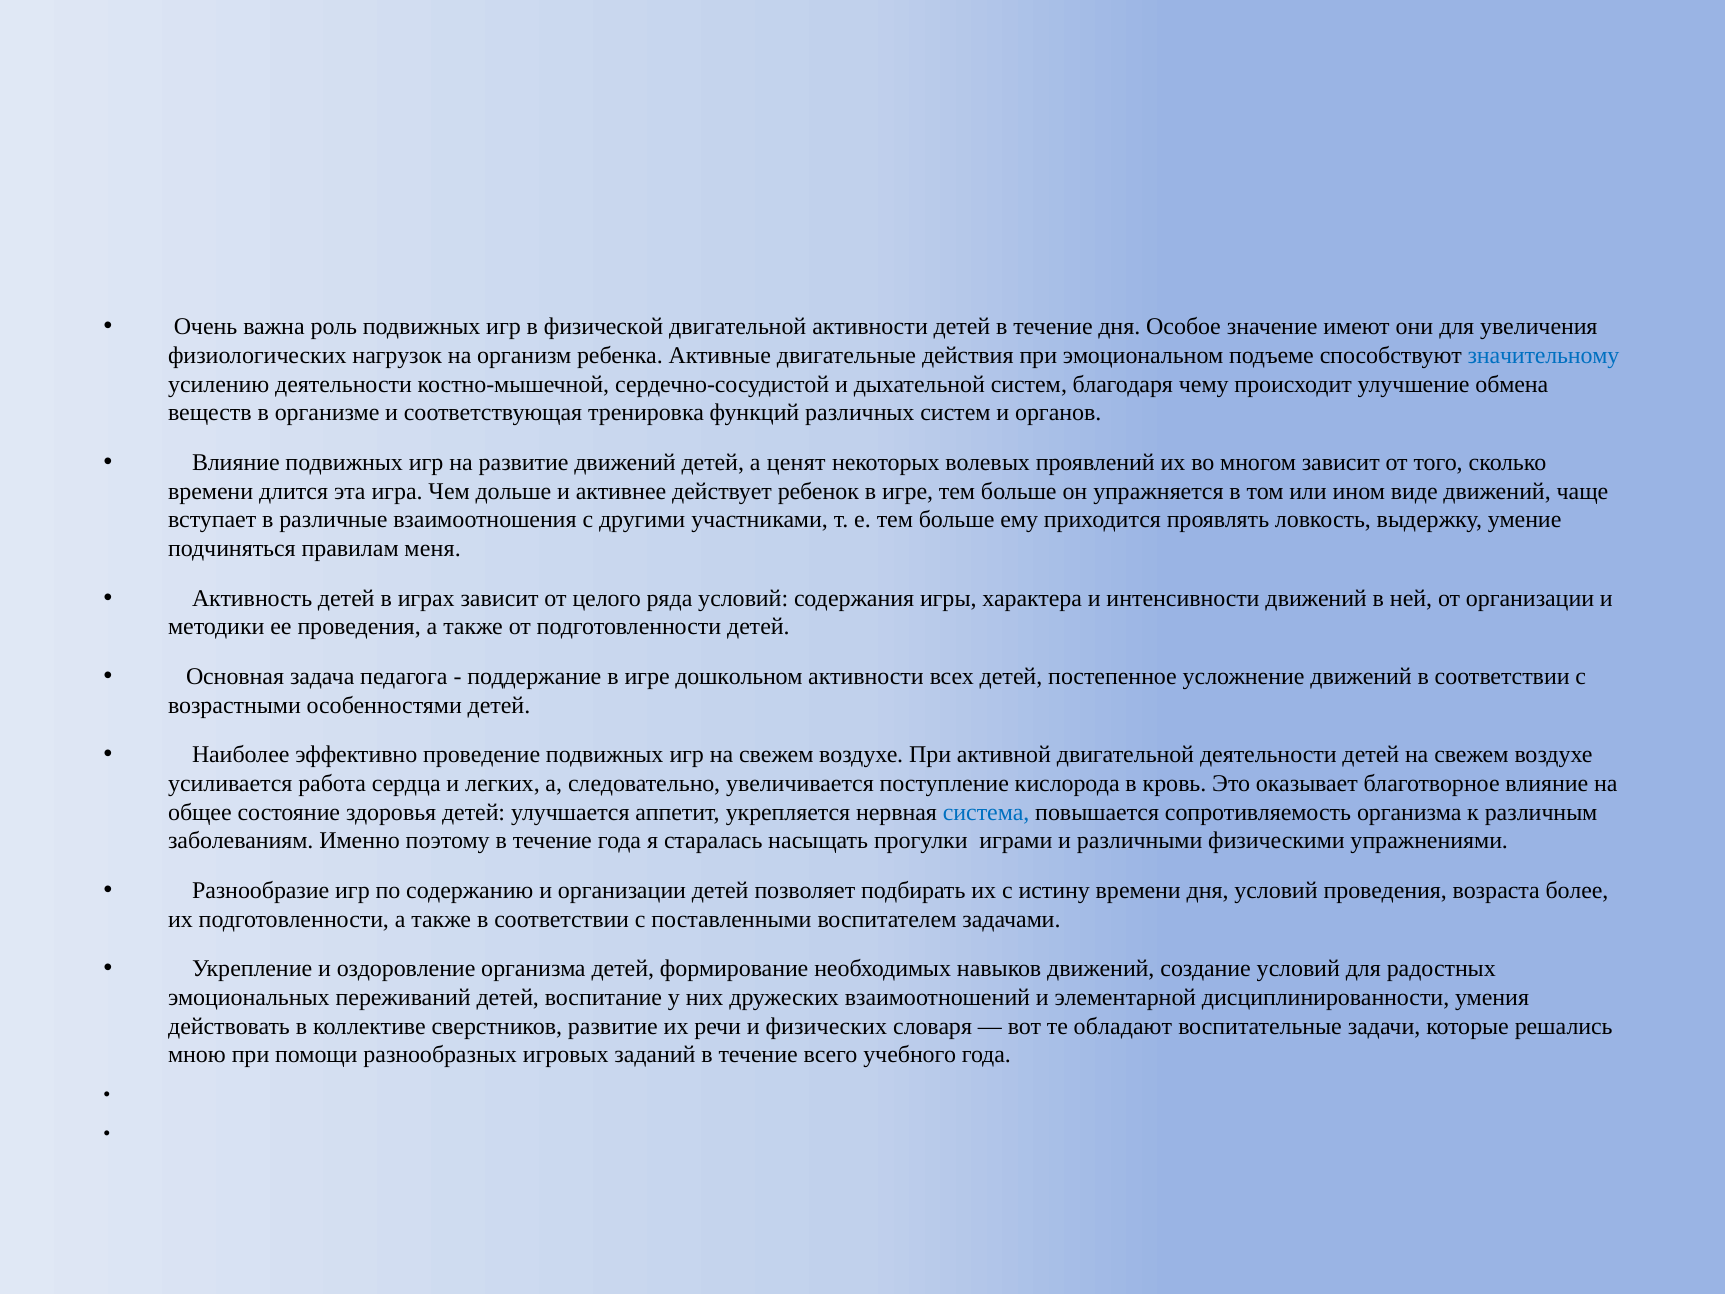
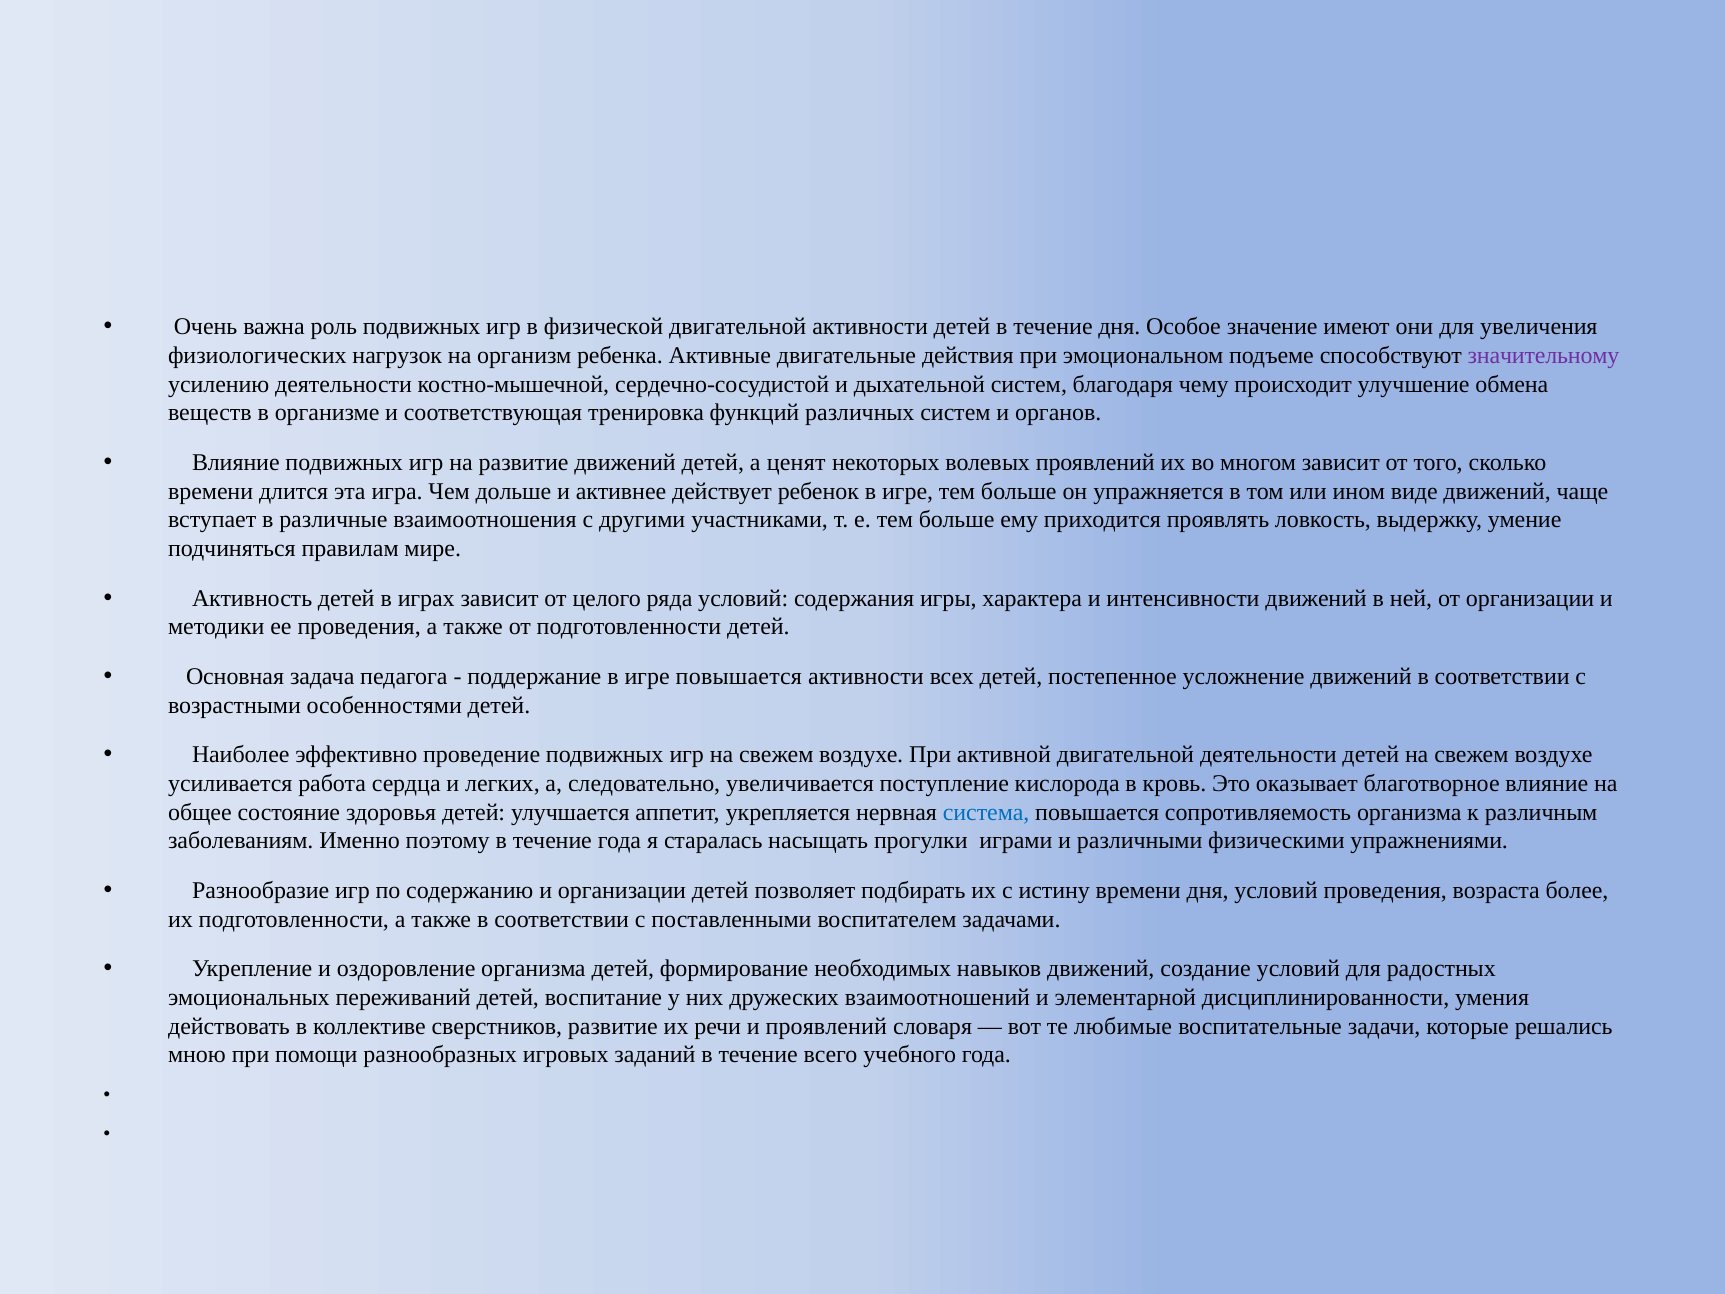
значительному colour: blue -> purple (1544, 355)
меня: меня -> мире (433, 549)
игре дошкольном: дошкольном -> повышается (739, 676)
и физических: физических -> проявлений (826, 1026)
обладают: обладают -> любимые (1123, 1026)
